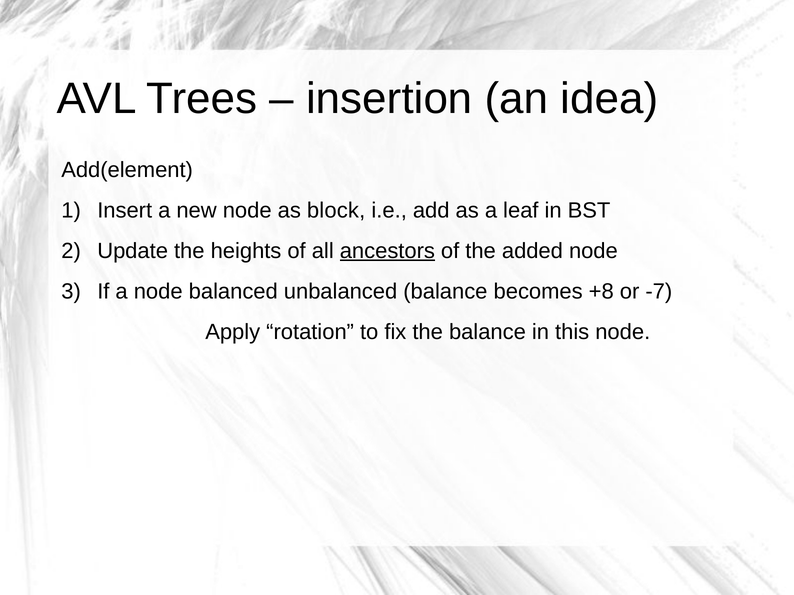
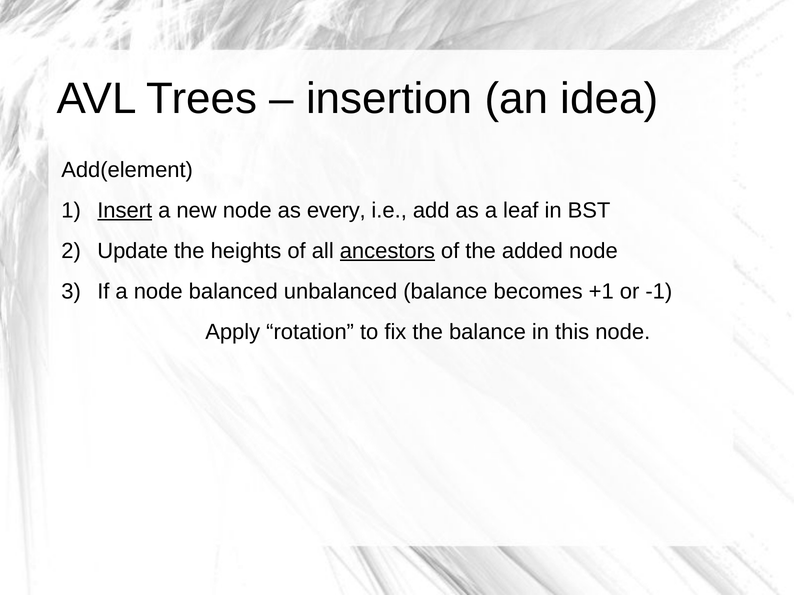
Insert underline: none -> present (125, 211)
block: block -> every (336, 211)
+8: +8 -> +1 (601, 292)
-7: -7 -> -1 (659, 292)
